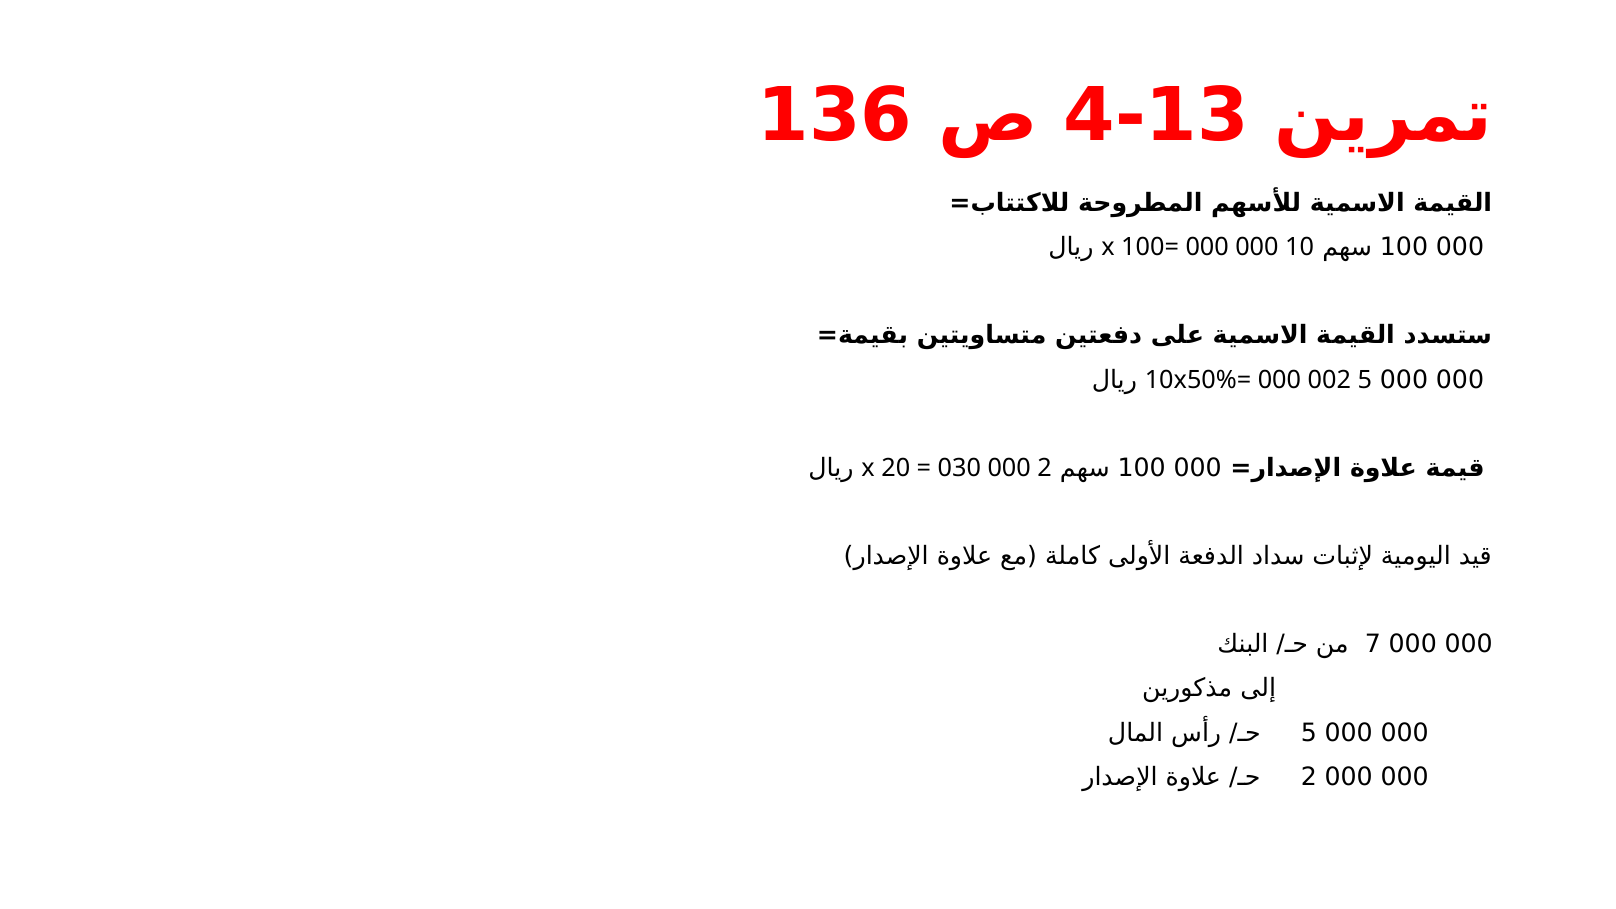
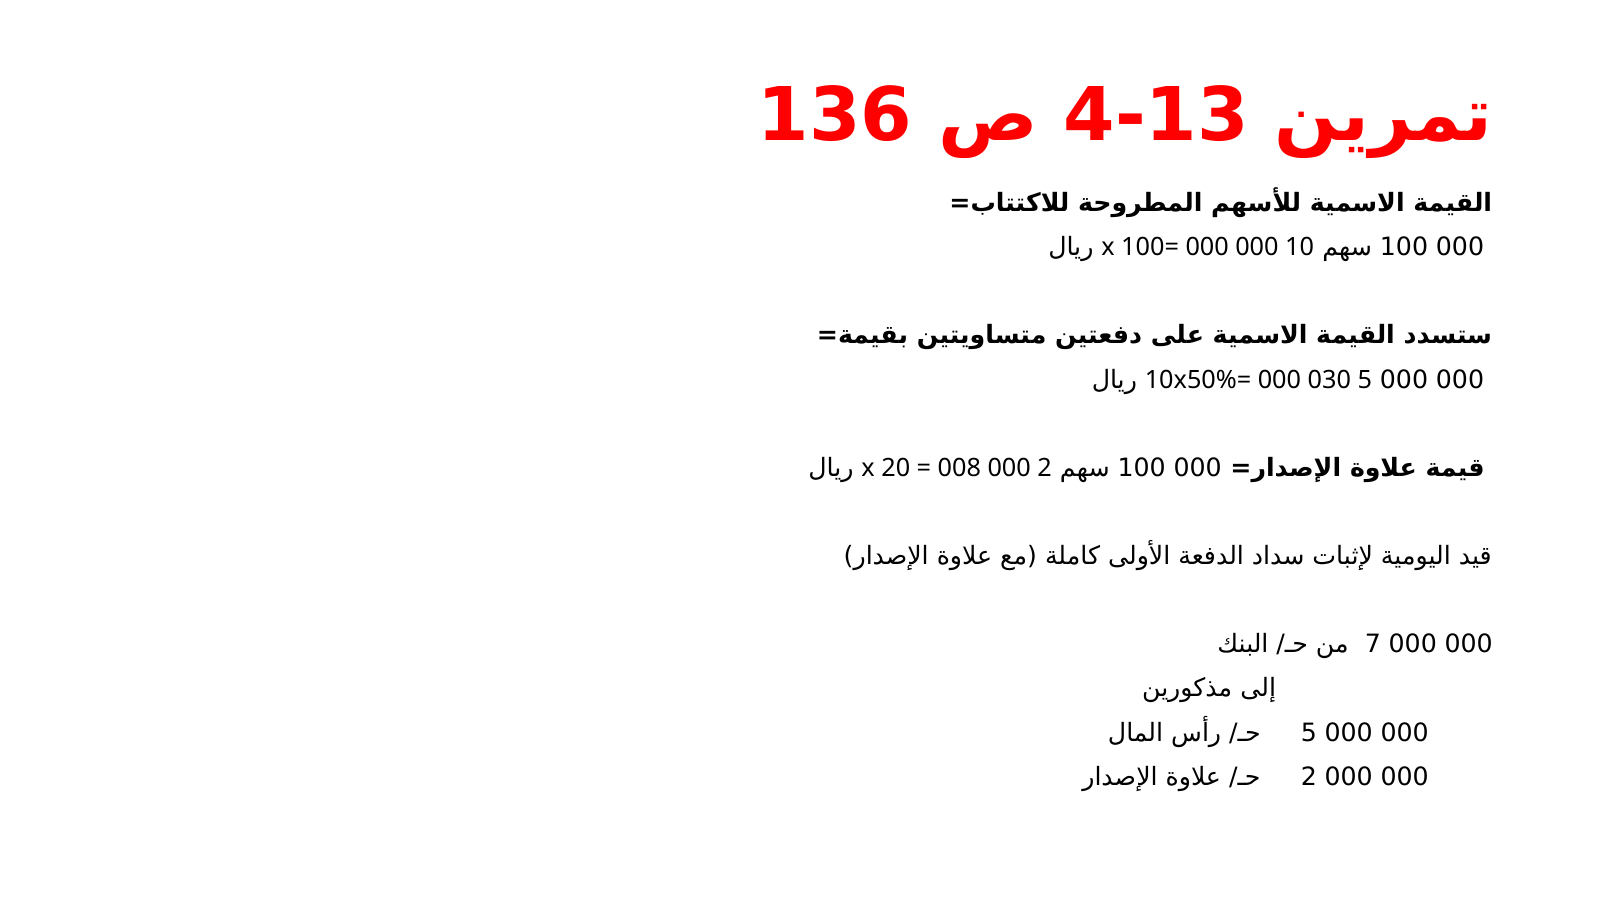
002: 002 -> 030 (1329, 380)
030: 030 -> 008 (959, 468)
